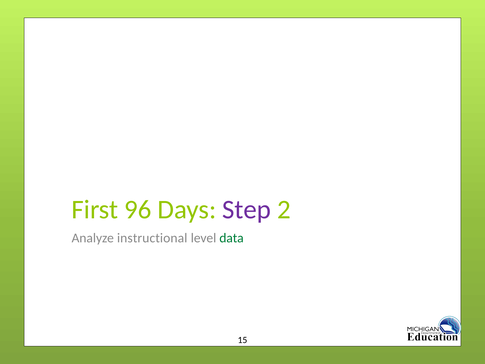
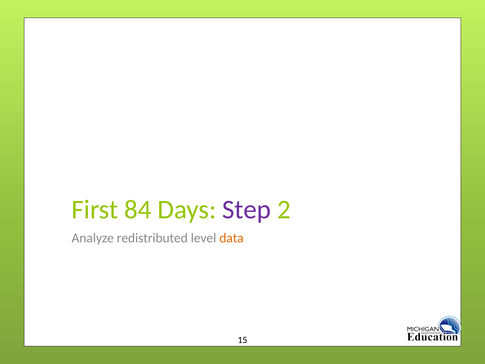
96: 96 -> 84 (138, 209)
instructional: instructional -> redistributed (152, 238)
data colour: green -> orange (232, 238)
